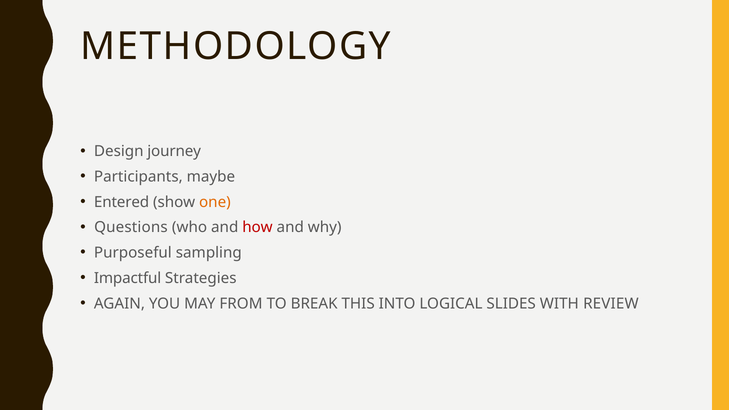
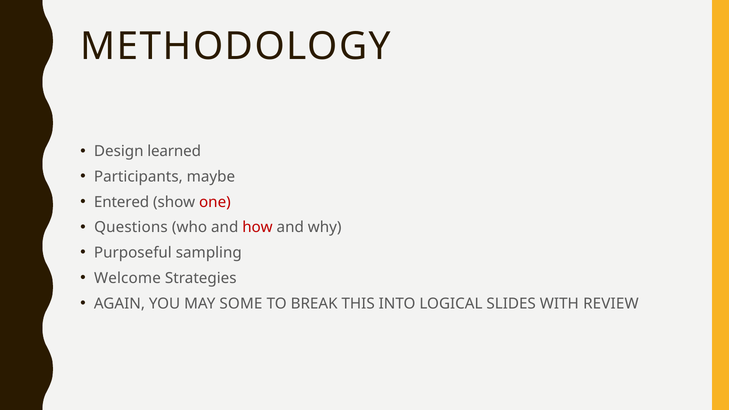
journey: journey -> learned (174, 151)
one colour: orange -> red (215, 202)
Impactful: Impactful -> Welcome (127, 278)
FROM: FROM -> SOME (241, 304)
